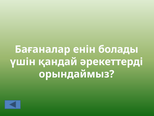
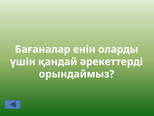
болады: болады -> оларды (118, 49)
